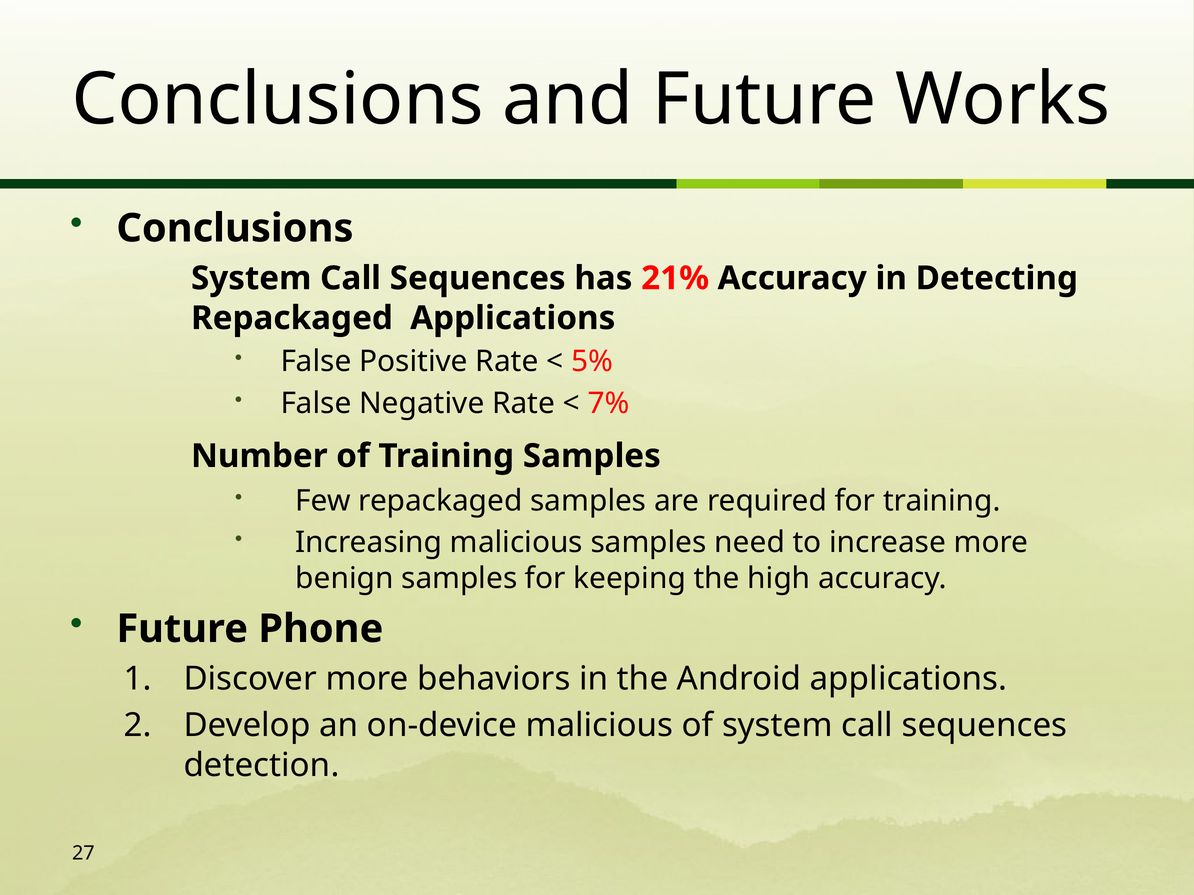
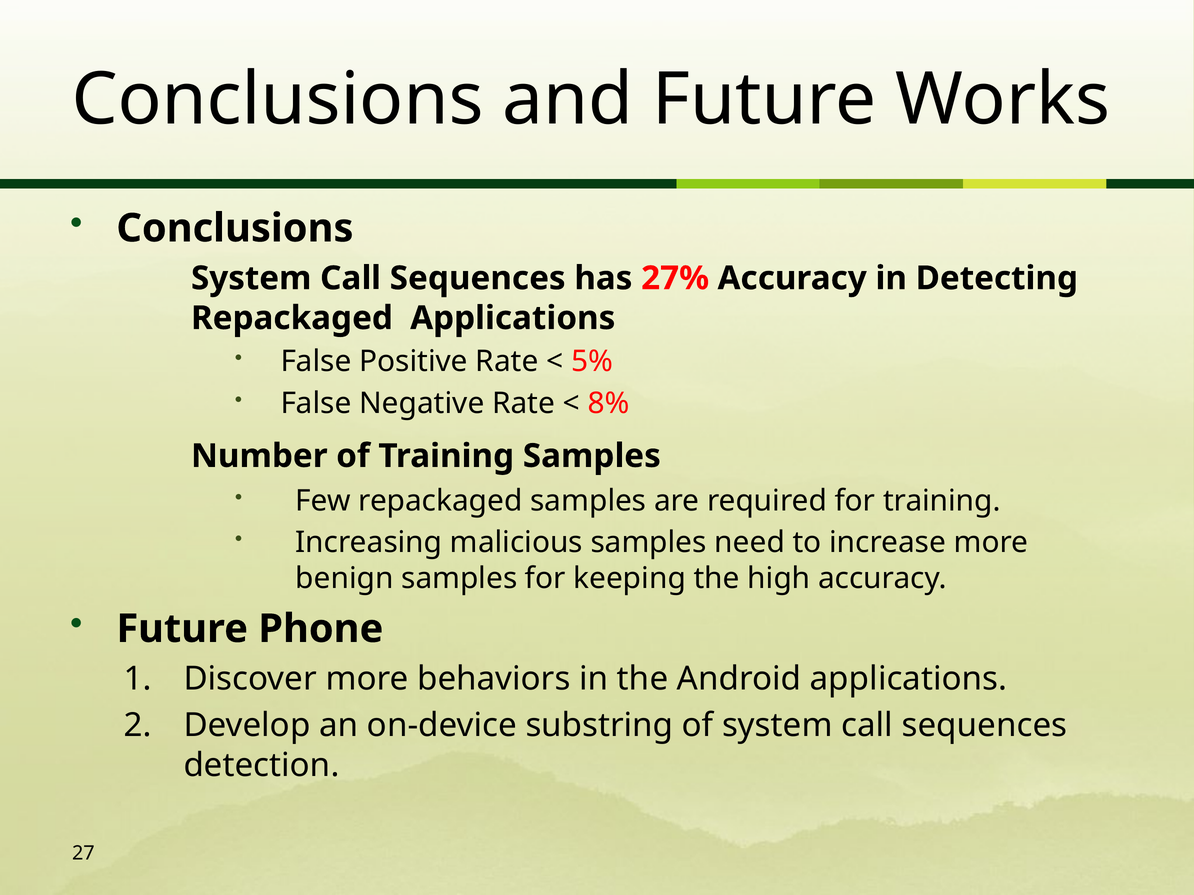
21%: 21% -> 27% (675, 278)
7%: 7% -> 8% (609, 404)
on-device malicious: malicious -> substring (599, 726)
